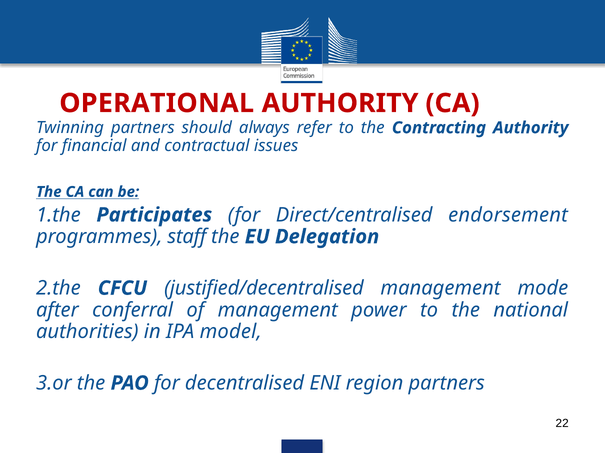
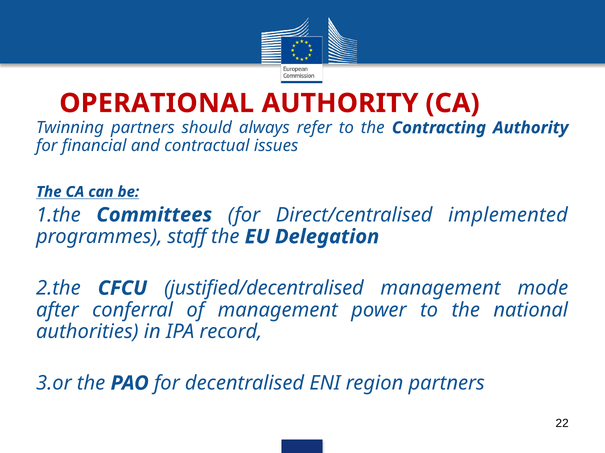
Participates: Participates -> Committees (154, 215)
endorsement: endorsement -> implemented (508, 215)
model: model -> record (231, 332)
